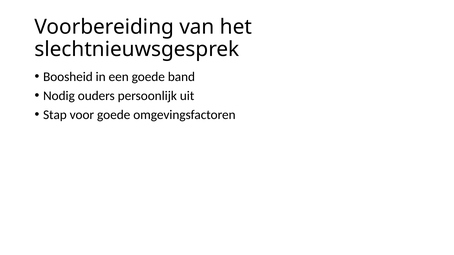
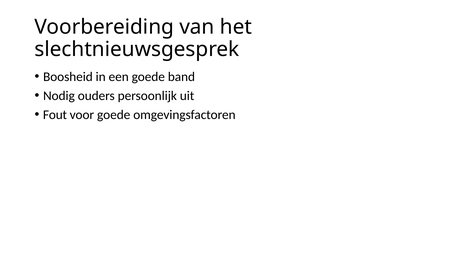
Stap: Stap -> Fout (55, 115)
